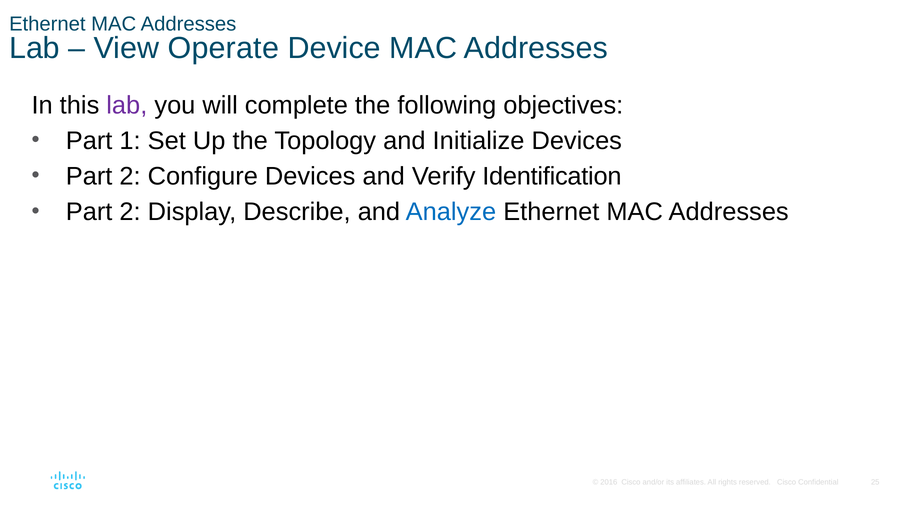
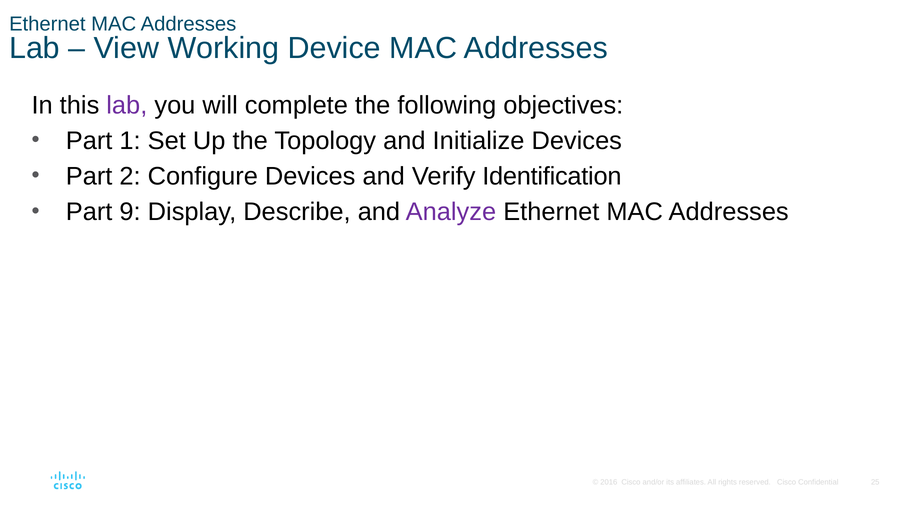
Operate: Operate -> Working (223, 48)
2: 2 -> 9 (130, 212)
Analyze colour: blue -> purple (451, 212)
